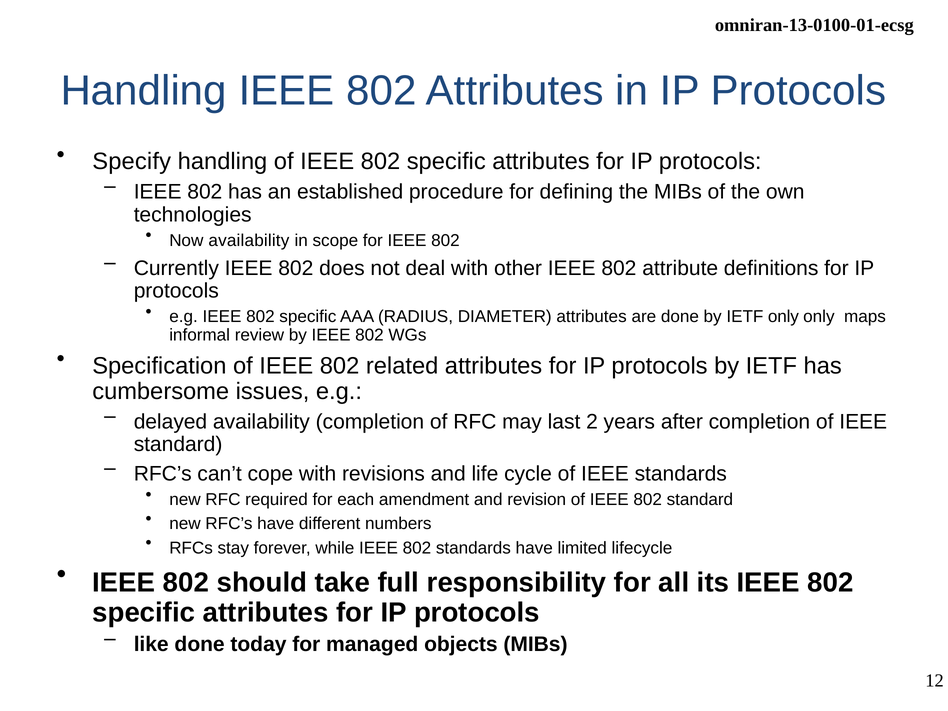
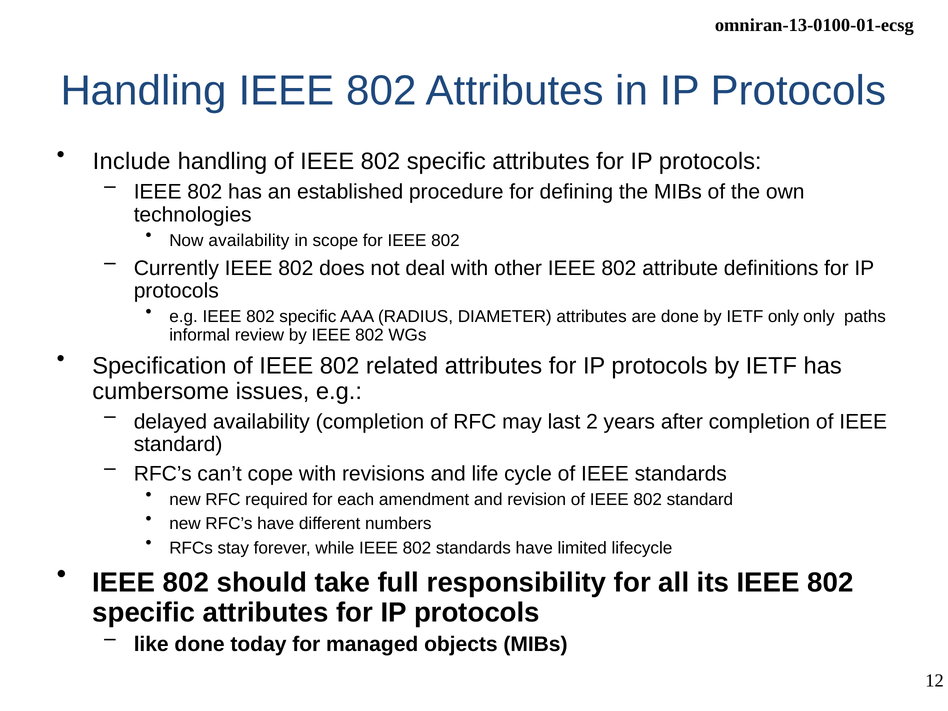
Specify: Specify -> Include (132, 161)
maps: maps -> paths (865, 317)
